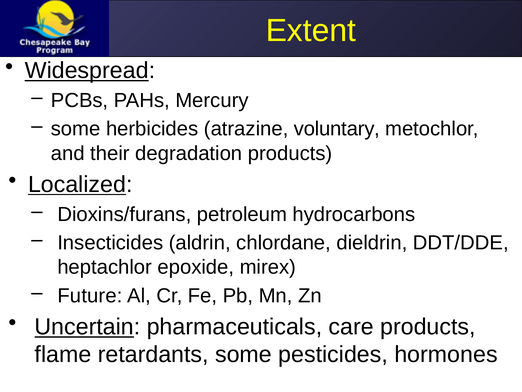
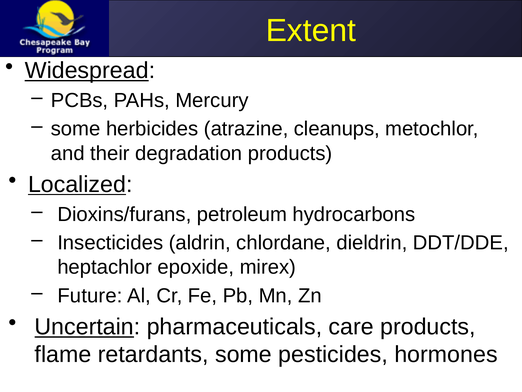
voluntary: voluntary -> cleanups (337, 129)
